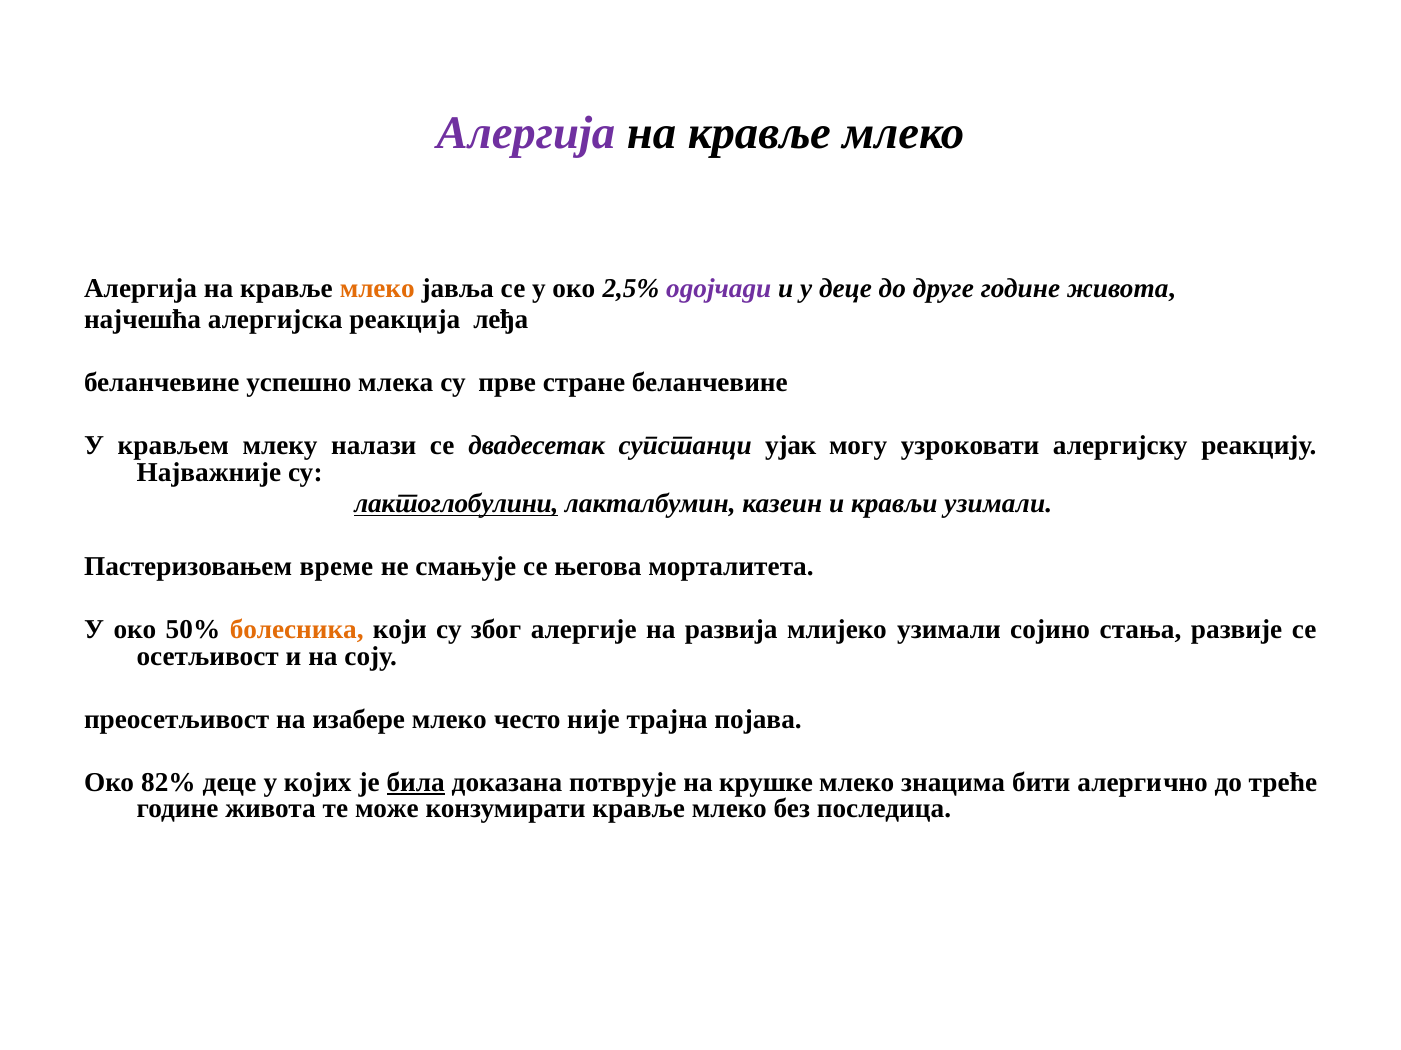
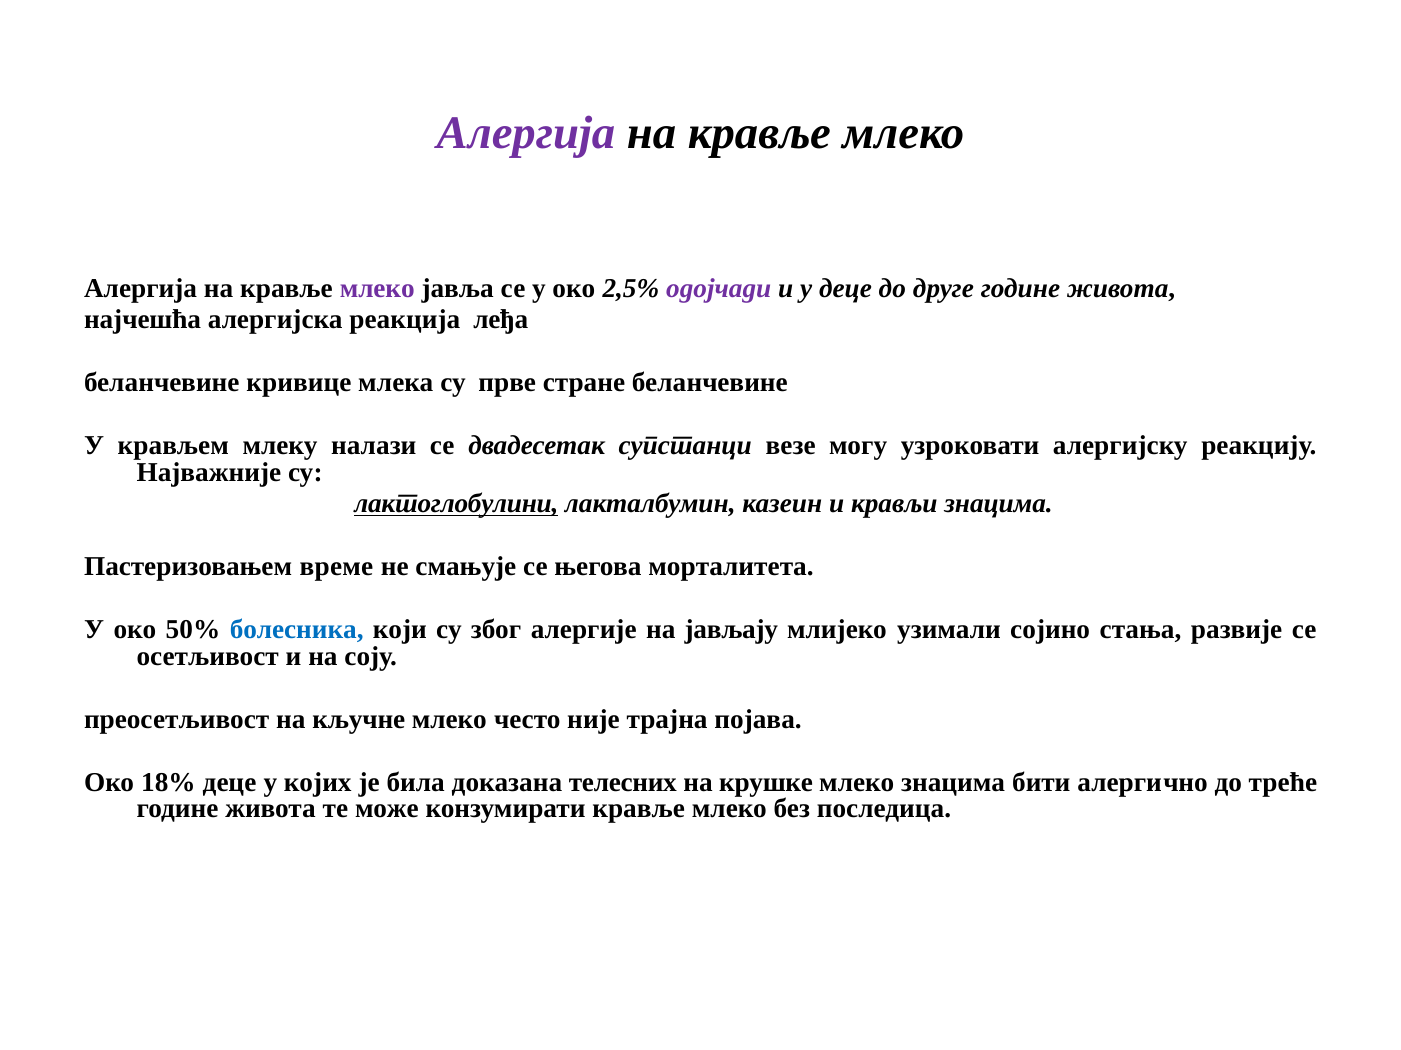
млеко colour: orange -> purple (377, 288)
успешно: успешно -> кривице (299, 383)
ујак: ујак -> везе (791, 446)
крављи узимали: узимали -> знацима (999, 504)
болесника colour: orange -> blue (297, 630)
развија: развија -> јављају (731, 630)
изабере: изабере -> кључне (359, 720)
82%: 82% -> 18% (168, 783)
била underline: present -> none (416, 783)
потврује: потврује -> телесних (623, 783)
